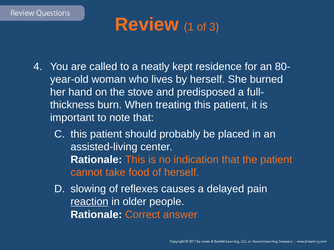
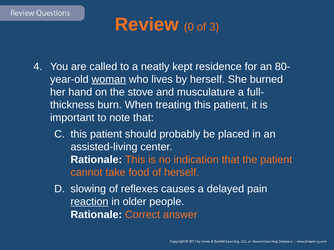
1: 1 -> 0 (189, 27)
woman underline: none -> present (109, 80)
predisposed: predisposed -> musculature (206, 92)
